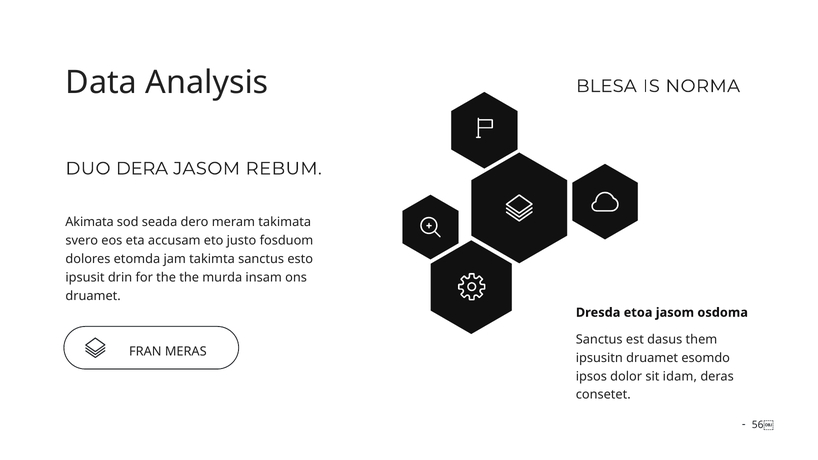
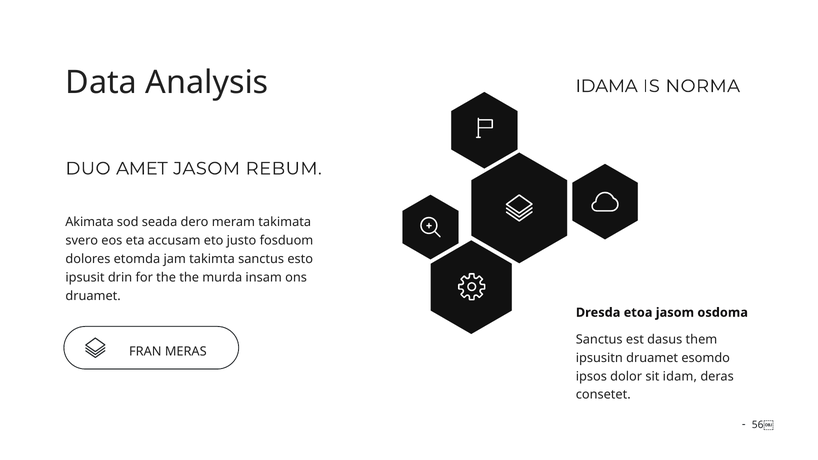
BLESA: BLESA -> IDAMA (607, 86)
DERA: DERA -> AMET (142, 169)
